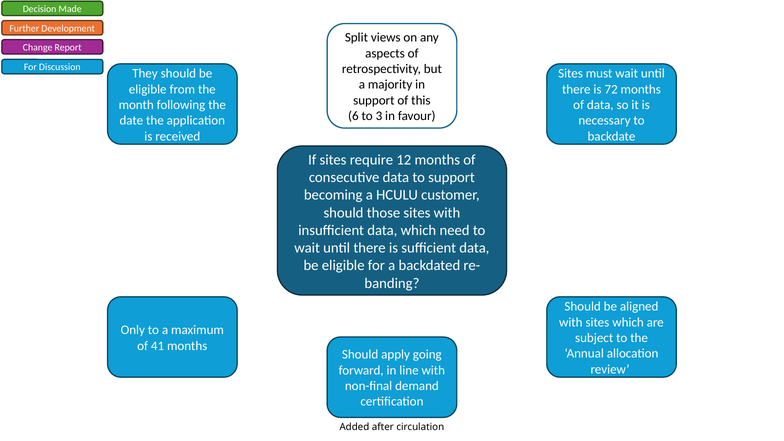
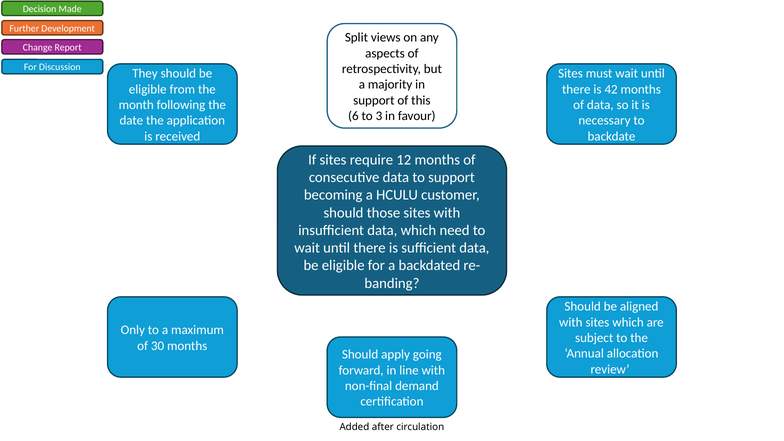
72: 72 -> 42 (611, 89)
41: 41 -> 30 (158, 346)
